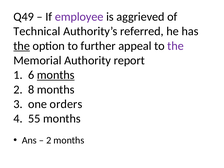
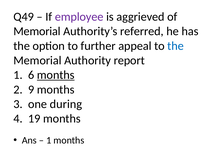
Technical: Technical -> Memorial (37, 31)
the underline: present -> none (22, 46)
the colour: purple -> blue (176, 46)
8: 8 -> 9 (31, 90)
orders: orders -> during (66, 104)
55: 55 -> 19 (34, 119)
2: 2 -> 1 (49, 140)
